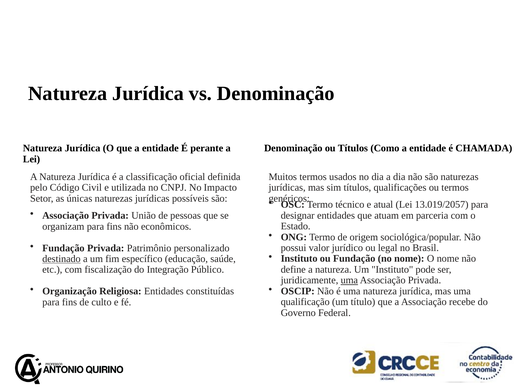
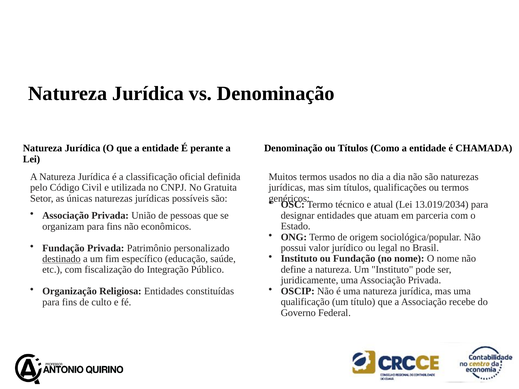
Impacto: Impacto -> Gratuita (220, 188)
13.019/2057: 13.019/2057 -> 13.019/2034 (442, 205)
uma underline: present -> none (349, 280)
